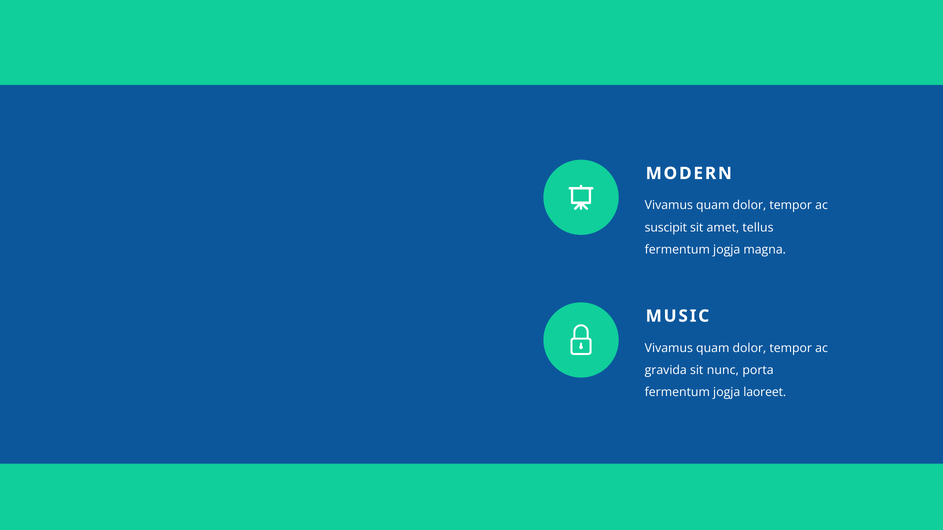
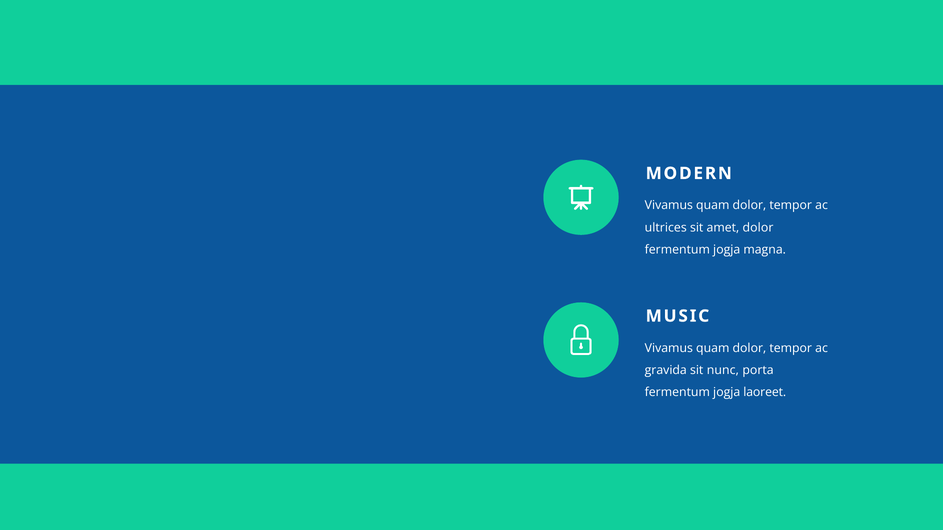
suscipit: suscipit -> ultrices (666, 228)
amet tellus: tellus -> dolor (758, 228)
